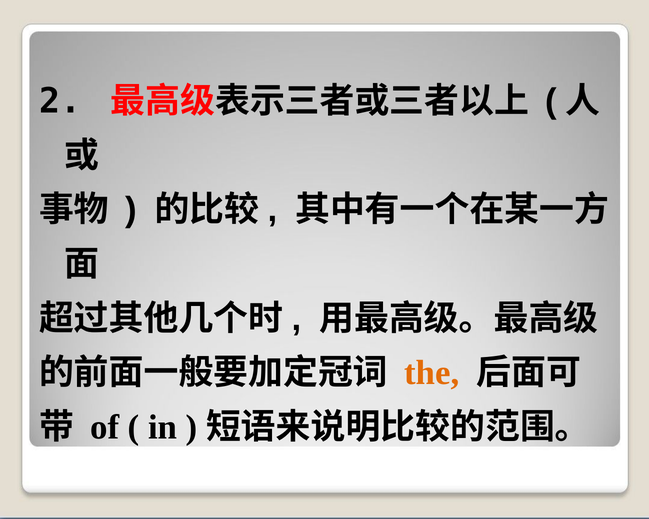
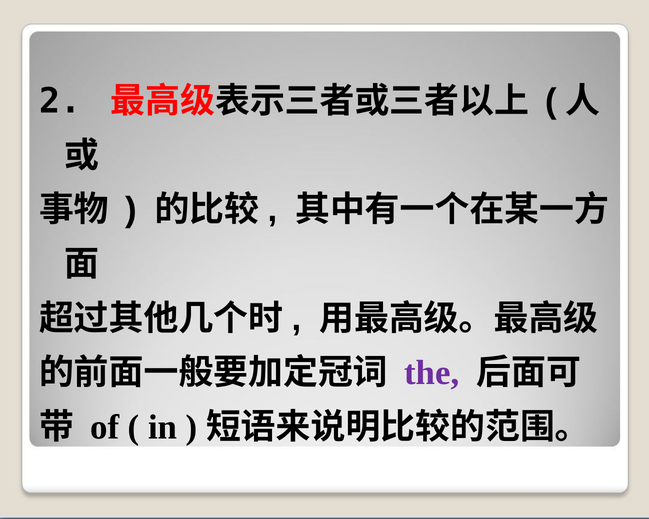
the colour: orange -> purple (432, 373)
